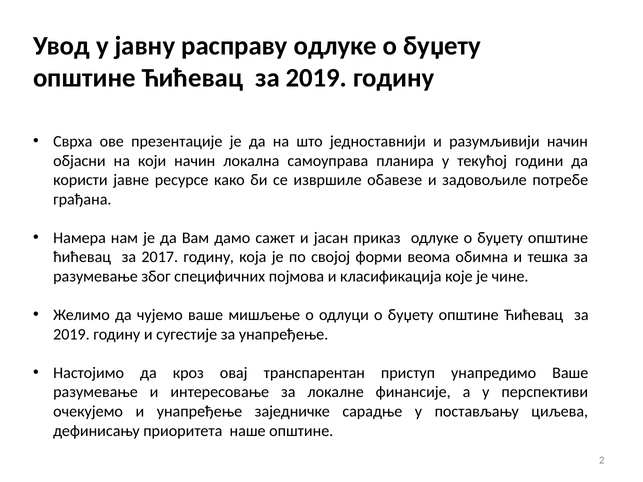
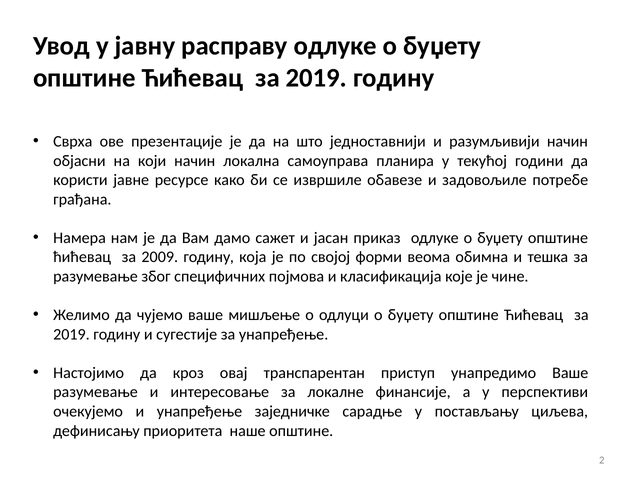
2017: 2017 -> 2009 (160, 257)
